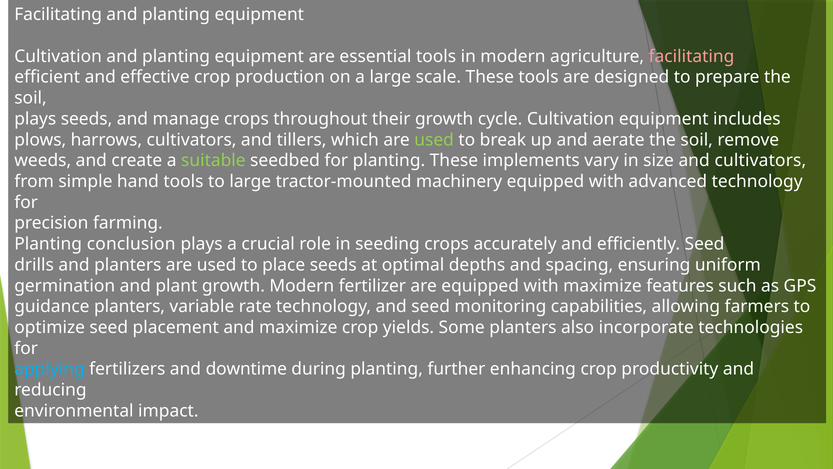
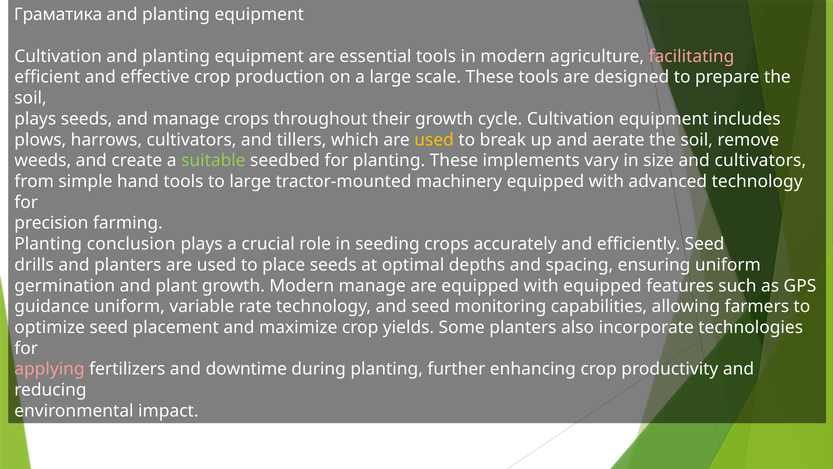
Facilitating: Facilitating -> Граматика (58, 15)
used colour: light green -> yellow (434, 140)
Modern fertilizer: fertilizer -> manage (372, 286)
with maximize: maximize -> equipped (602, 286)
guidance planters: planters -> uniform (129, 306)
applying colour: light blue -> pink (49, 369)
